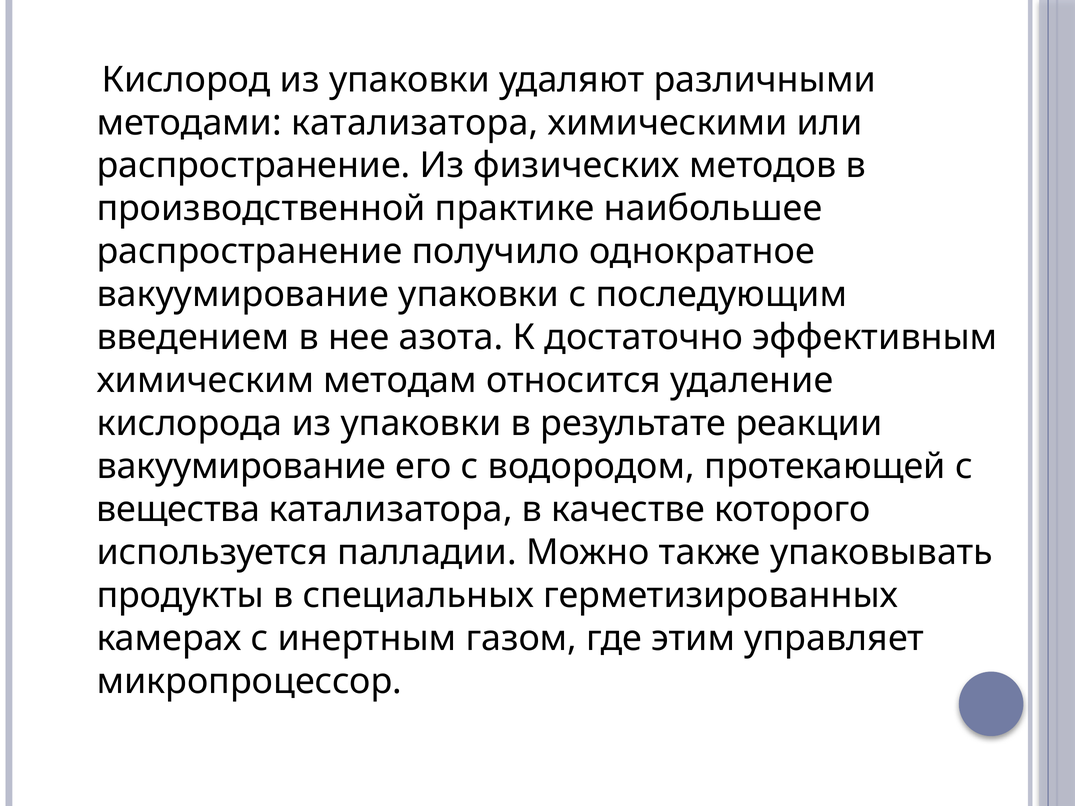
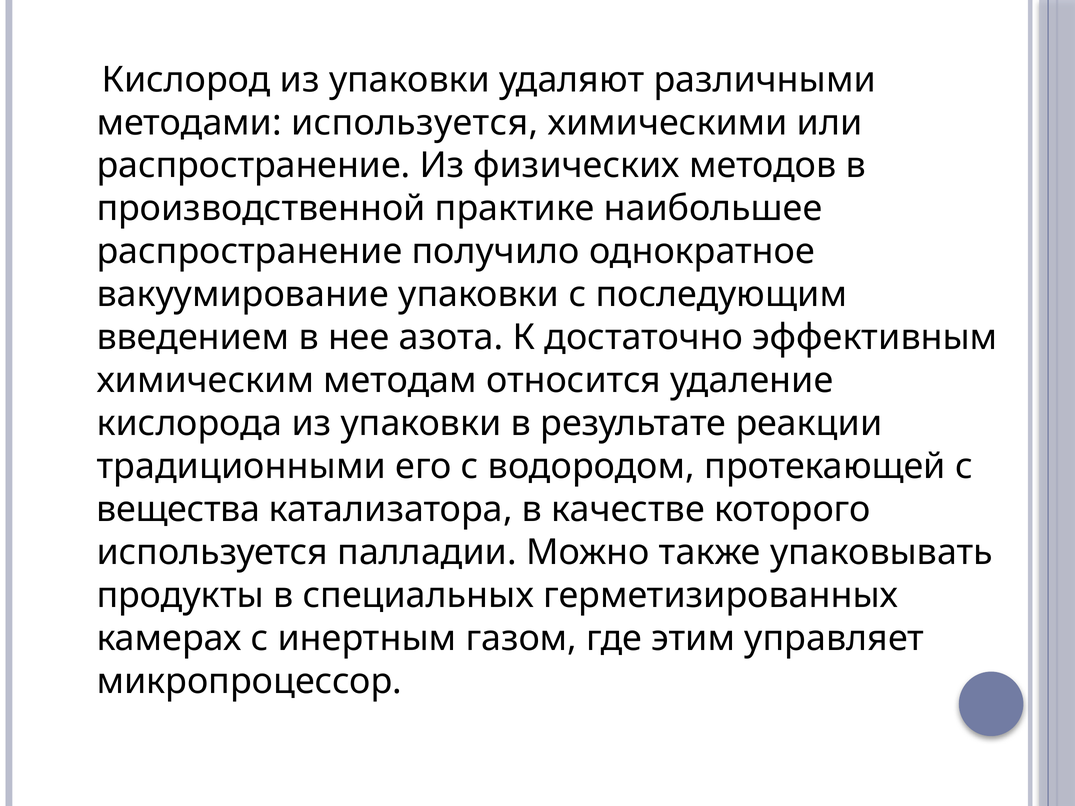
методами катализатора: катализатора -> используется (415, 123)
вакуумирование: вакуумирование -> традиционными (241, 467)
